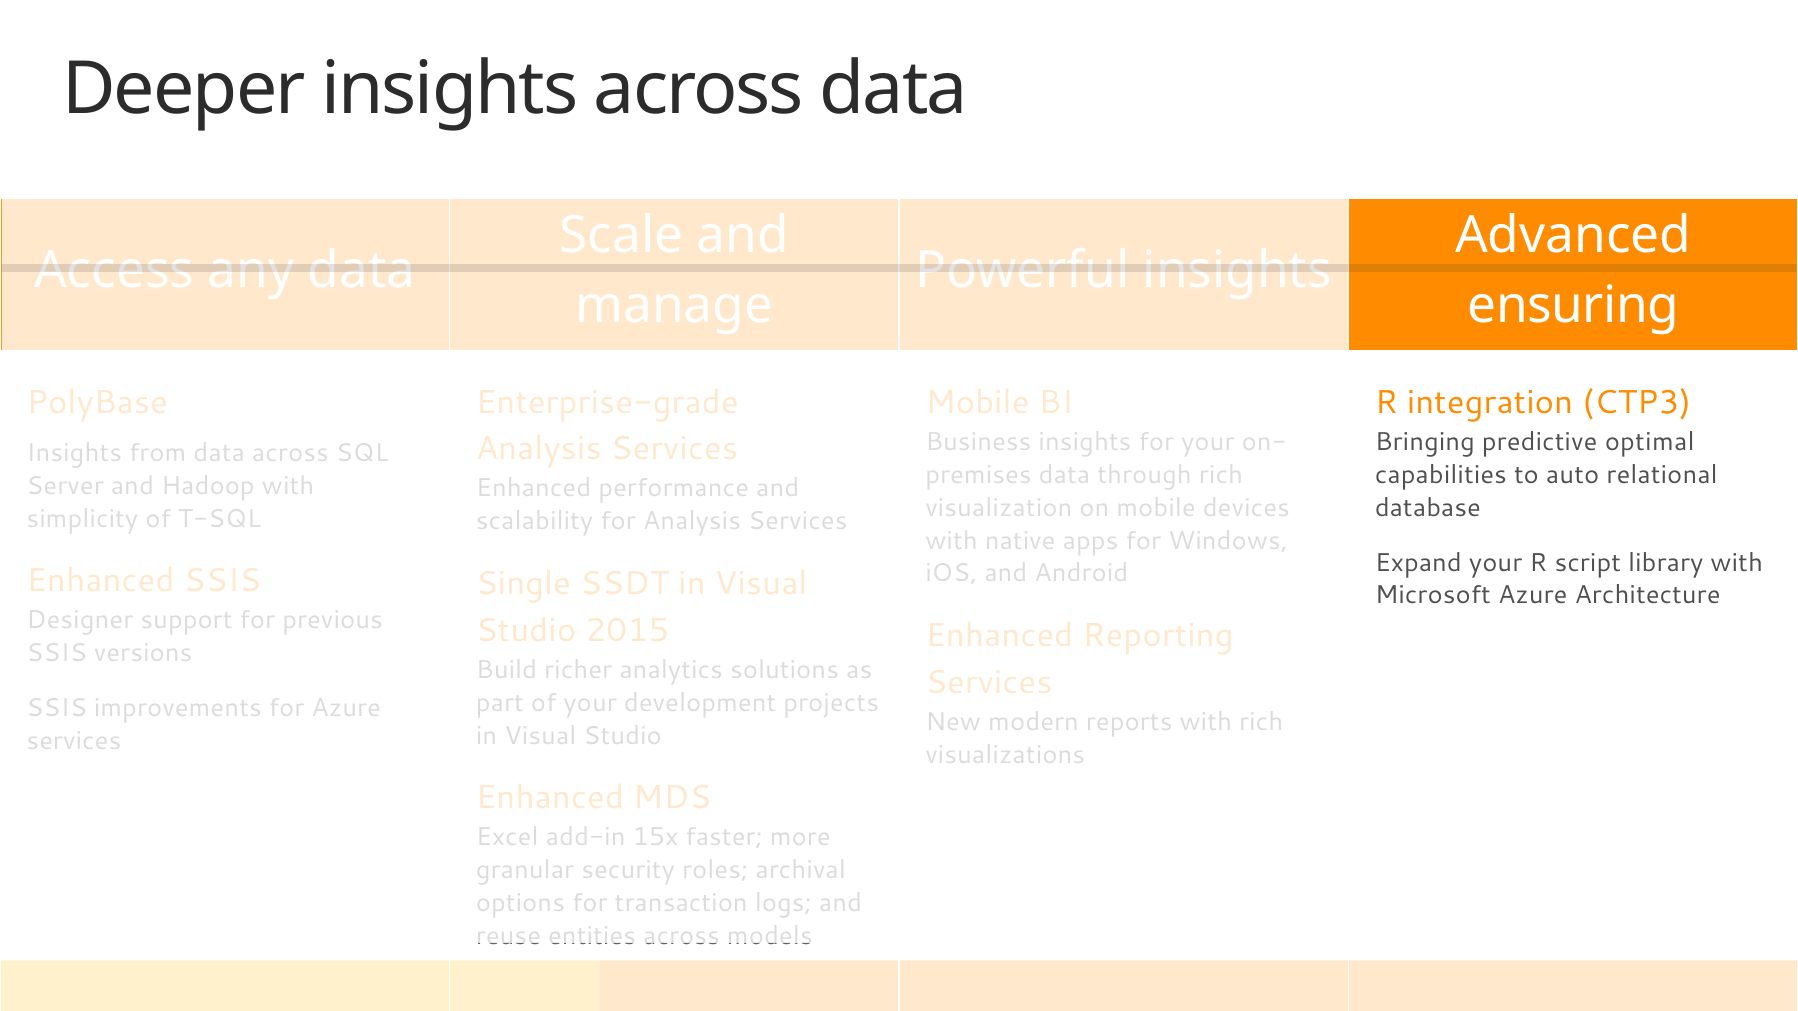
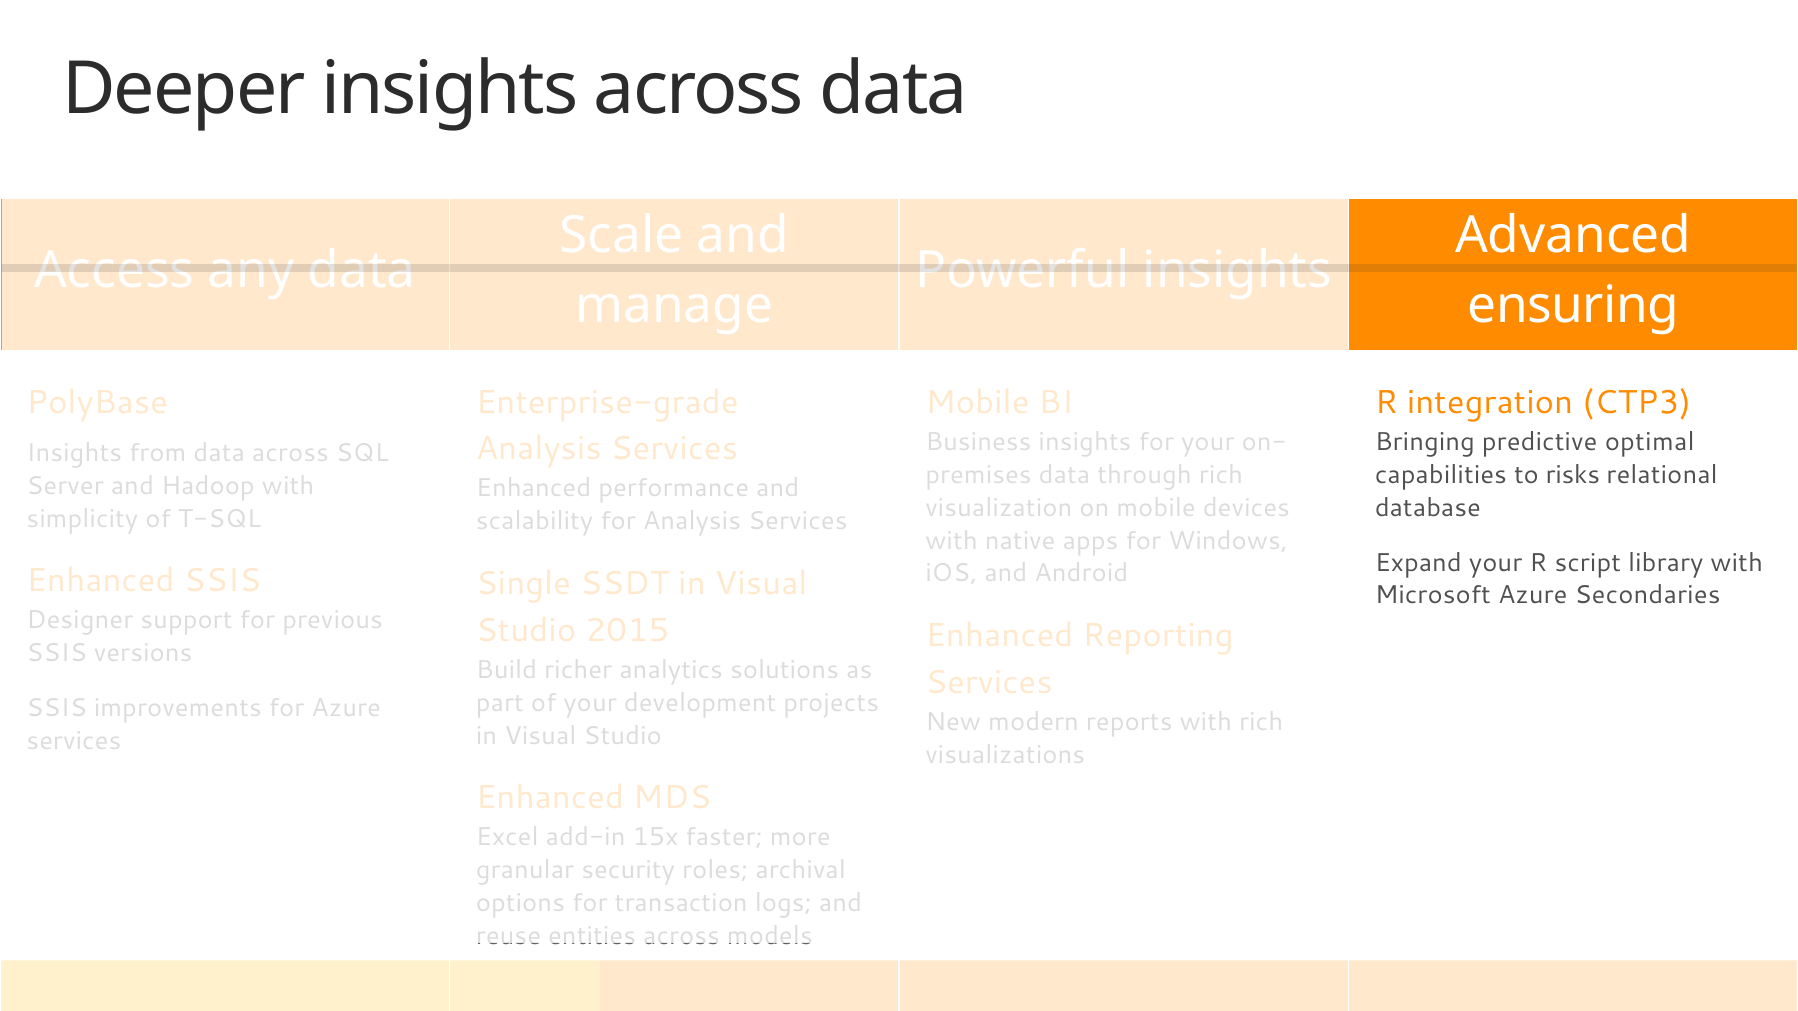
auto: auto -> risks (1573, 475)
Architecture: Architecture -> Secondaries (1648, 596)
